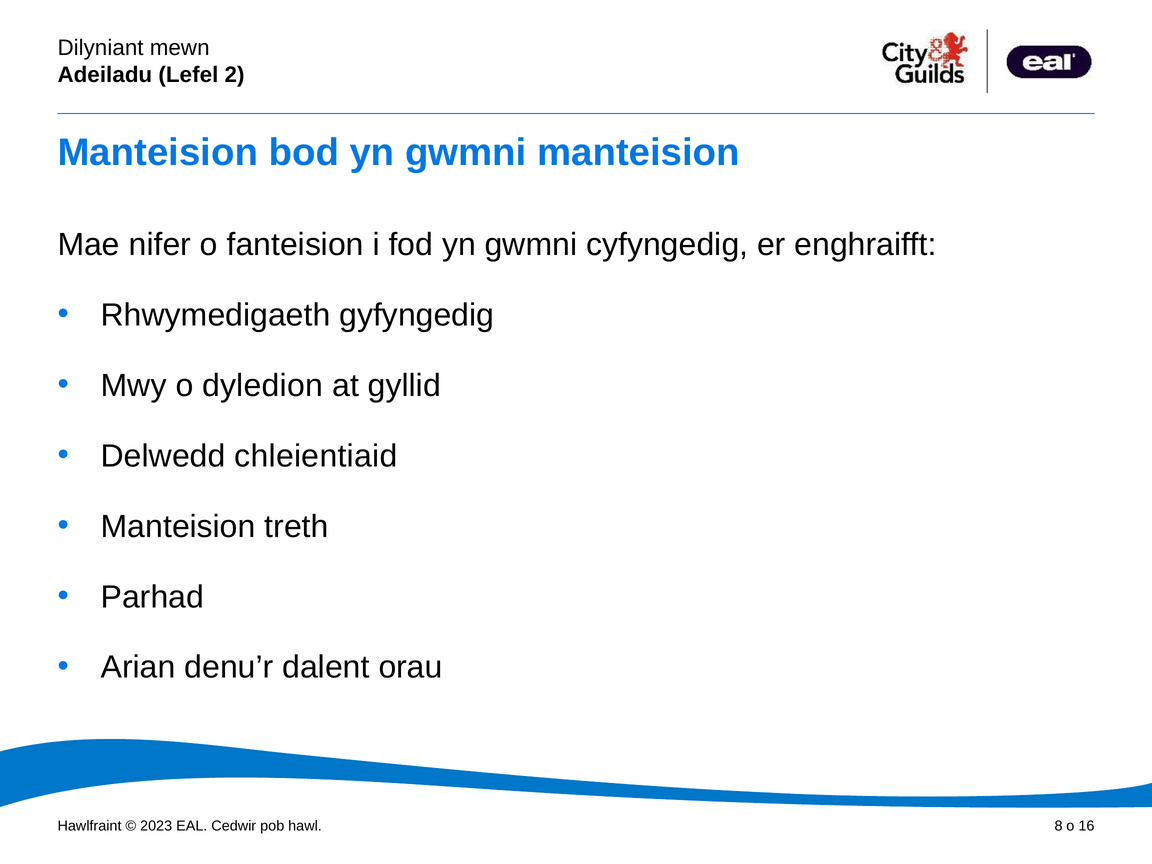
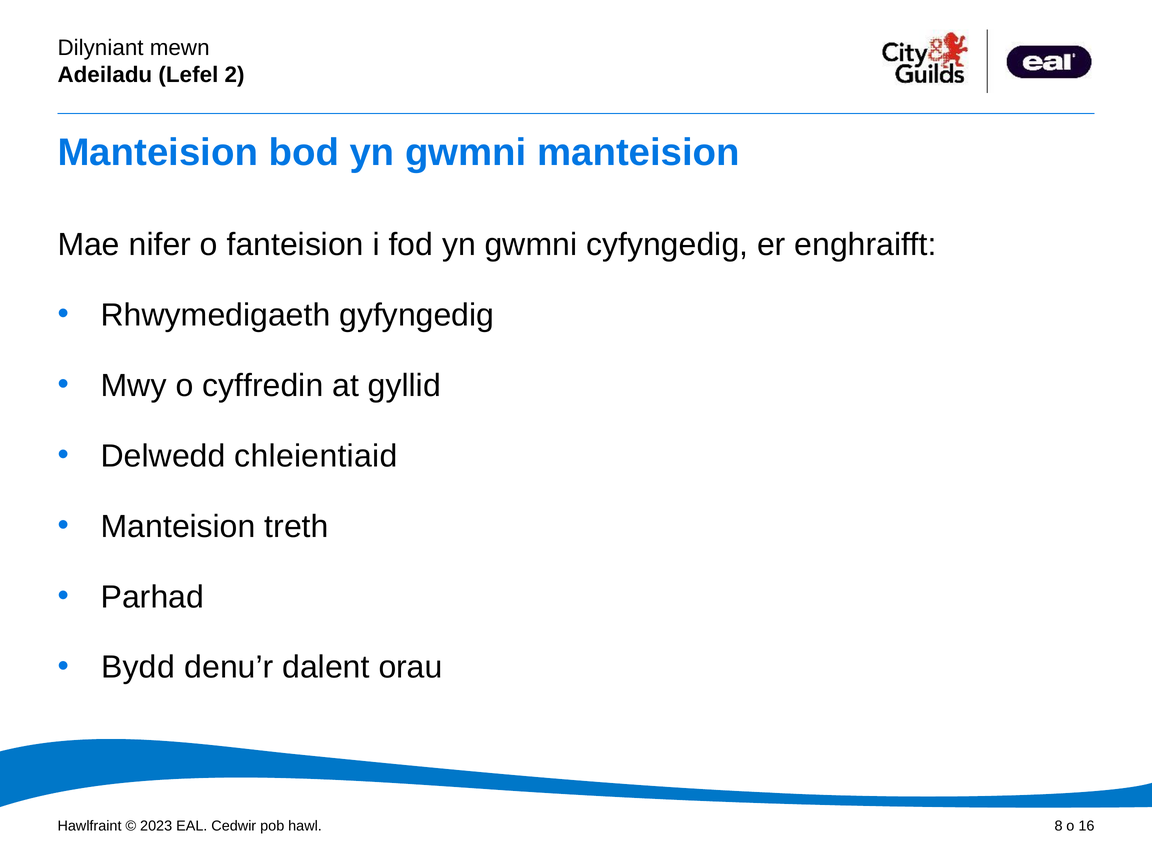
dyledion: dyledion -> cyffredin (263, 386)
Arian: Arian -> Bydd (138, 667)
